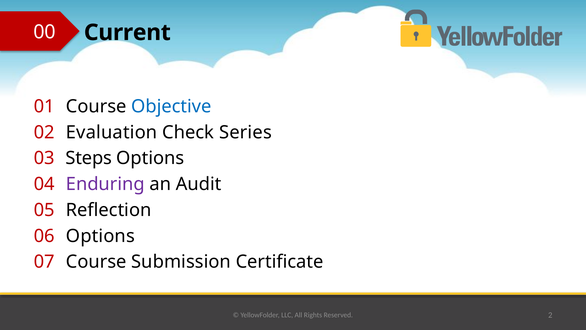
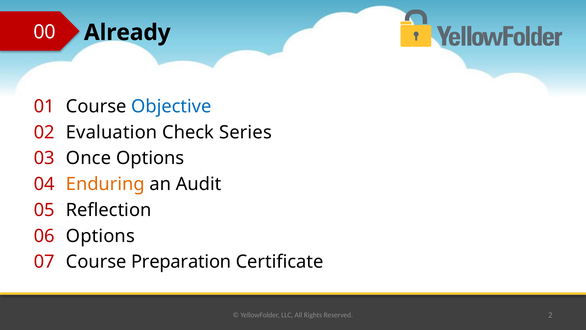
Current: Current -> Already (127, 32)
Steps: Steps -> Once (89, 158)
Enduring colour: purple -> orange (105, 184)
Submission: Submission -> Preparation (181, 262)
